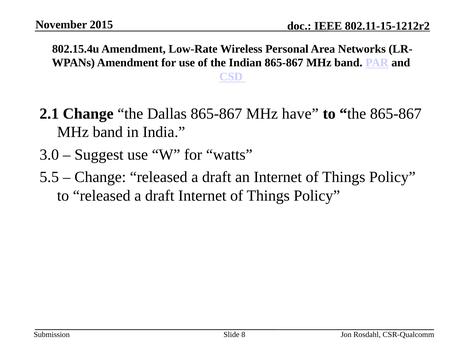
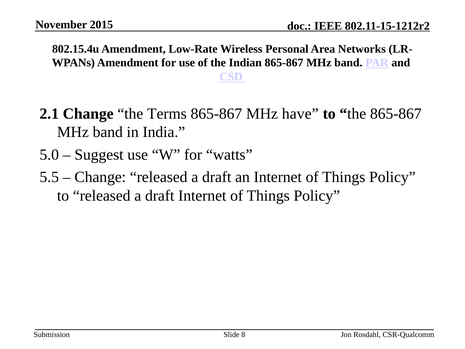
Dallas: Dallas -> Terms (167, 113)
3.0: 3.0 -> 5.0 (49, 155)
